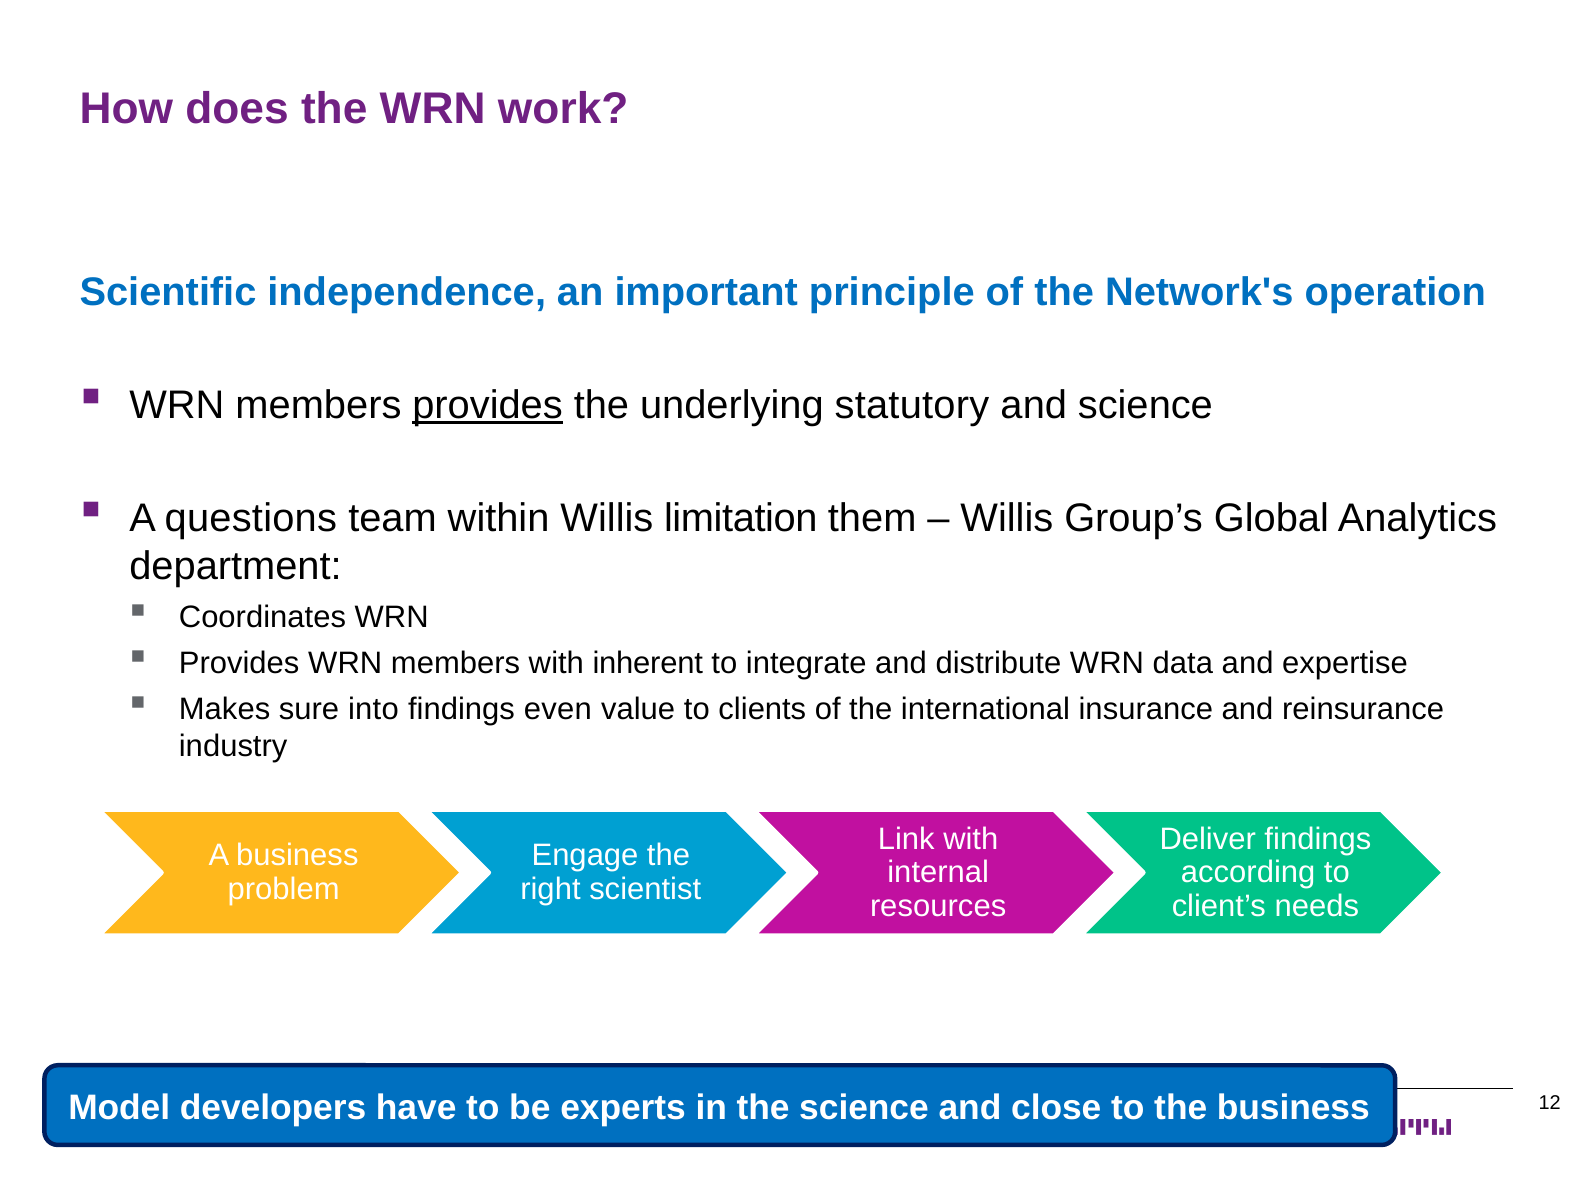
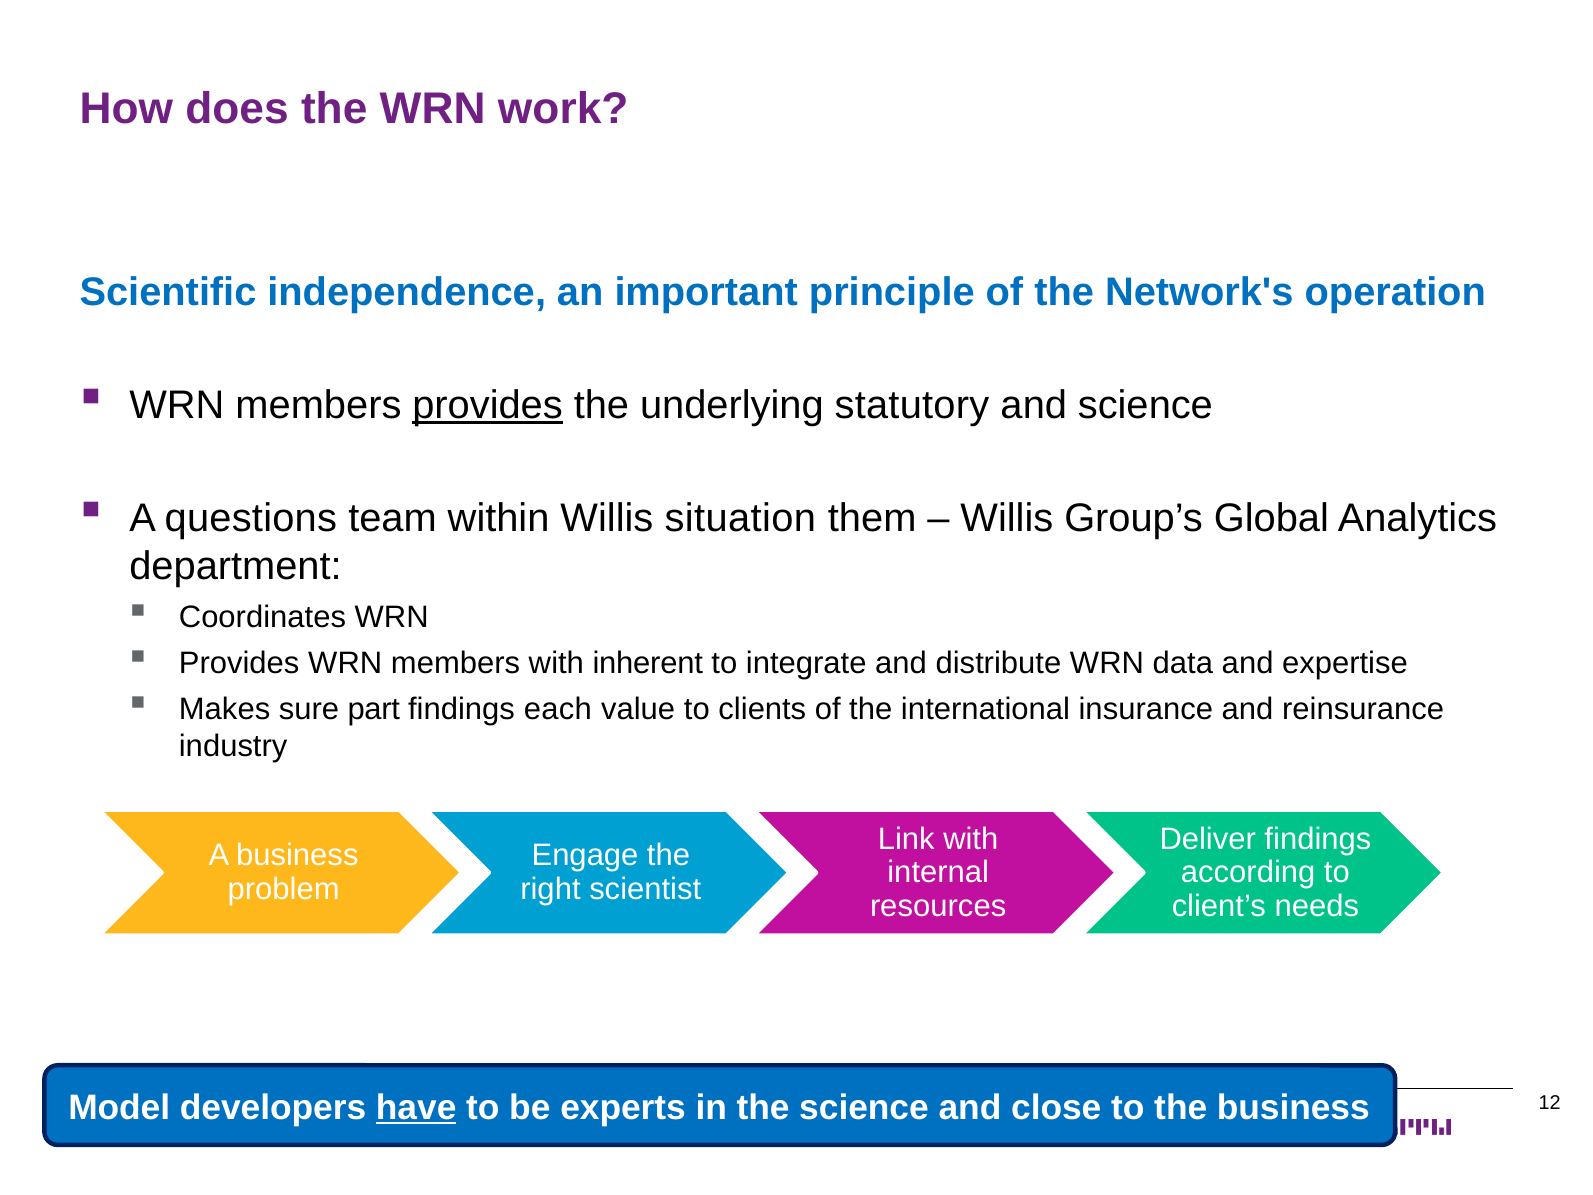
limitation: limitation -> situation (740, 519)
into: into -> part (374, 709)
even: even -> each (558, 709)
have underline: none -> present (416, 1107)
